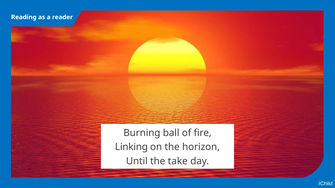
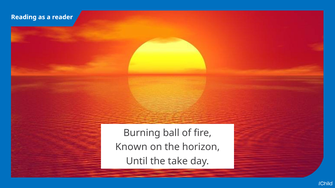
Linking: Linking -> Known (131, 147)
